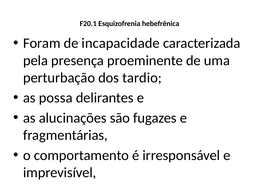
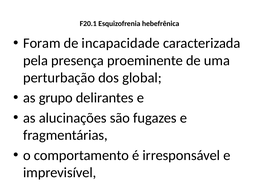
tardio: tardio -> global (142, 78)
possa: possa -> grupo (56, 98)
